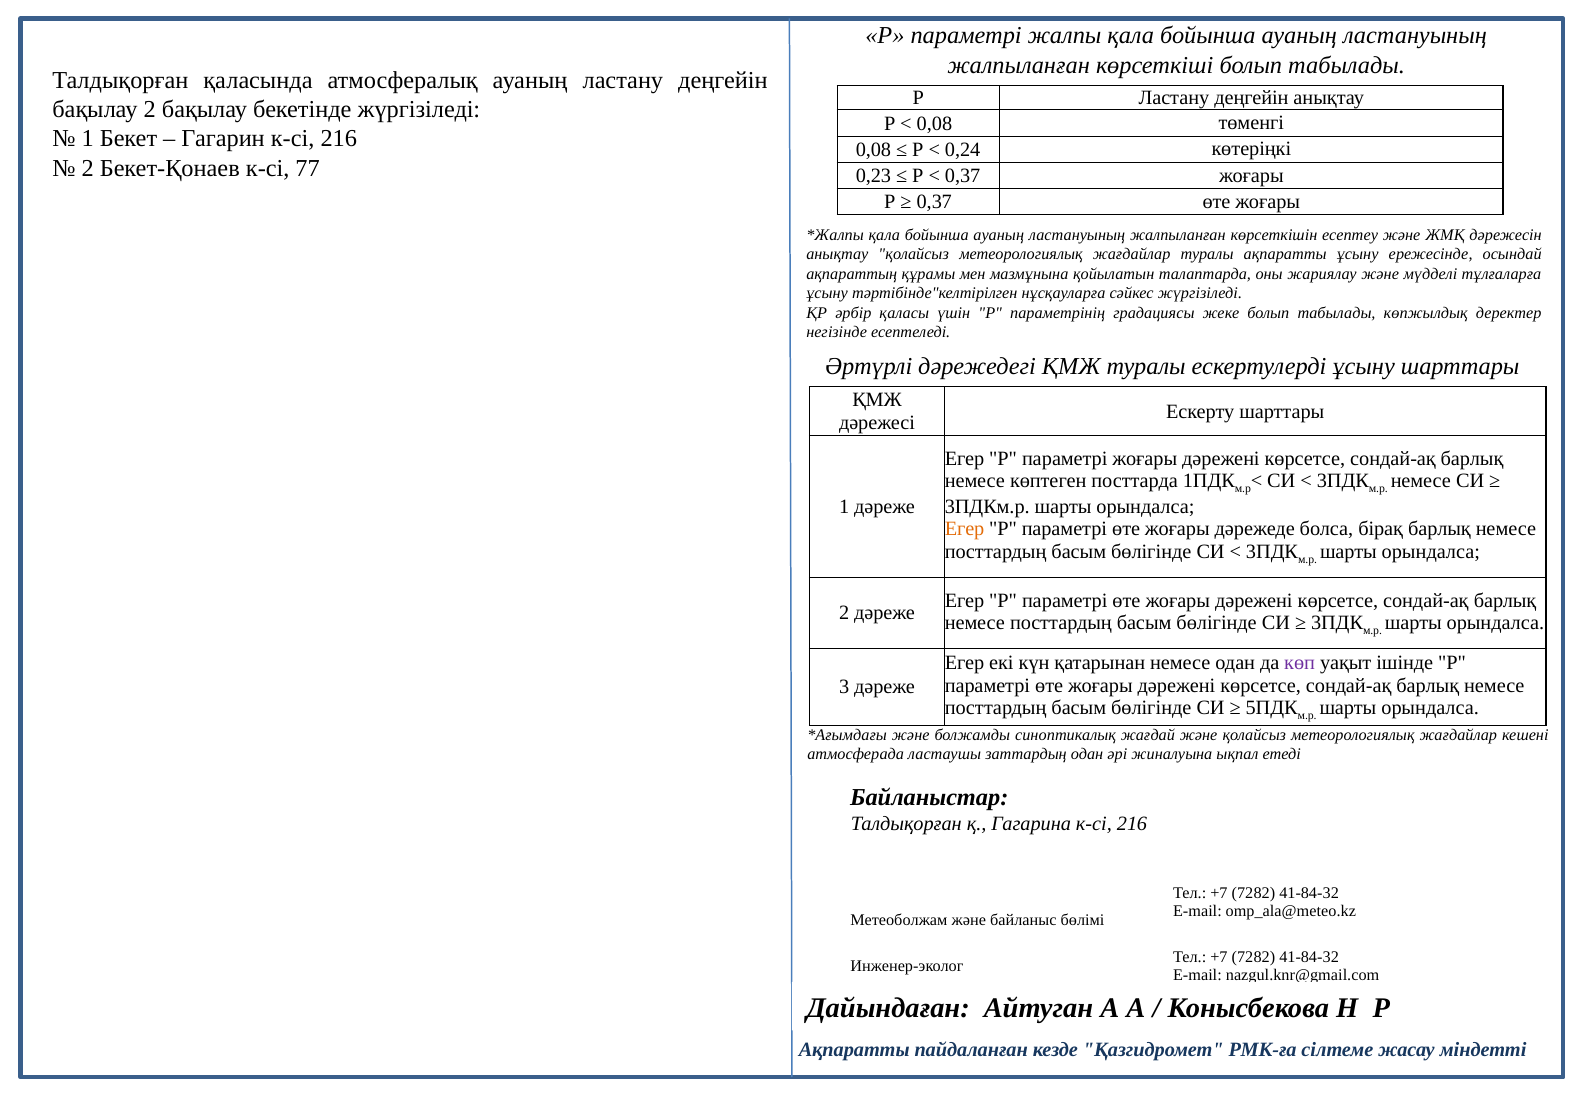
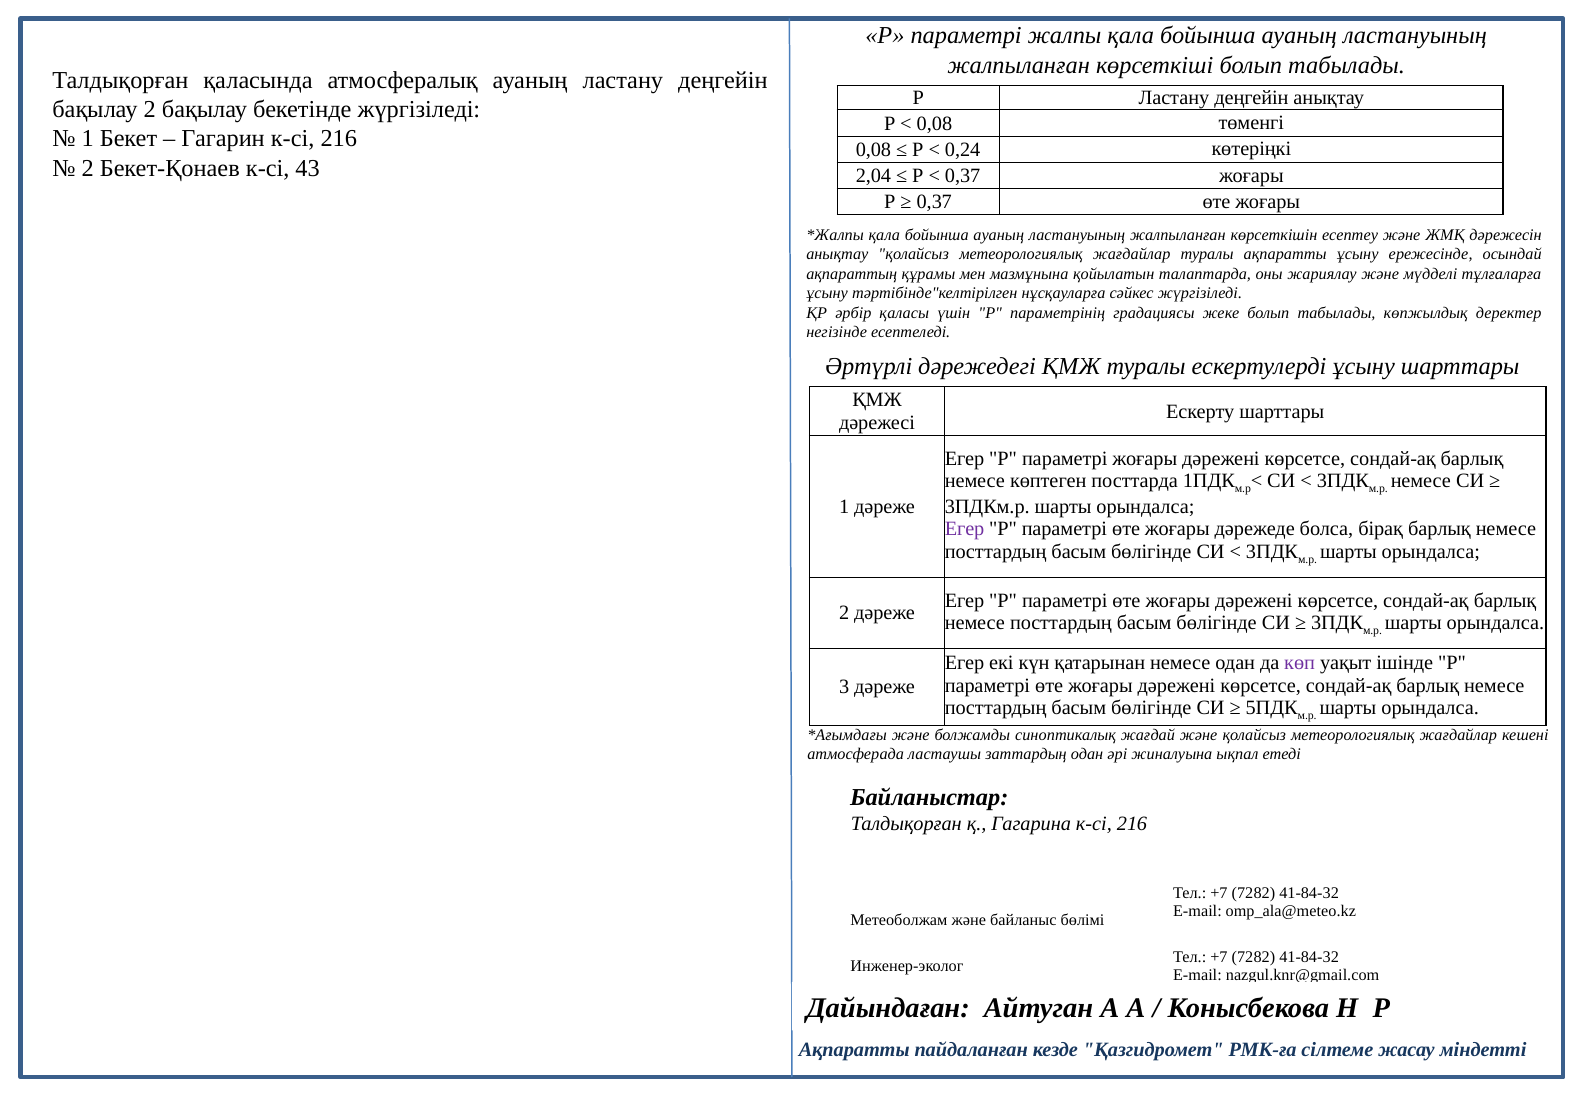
77: 77 -> 43 (308, 168)
0,23: 0,23 -> 2,04 (873, 176)
Егер colour: orange -> purple (965, 529)
